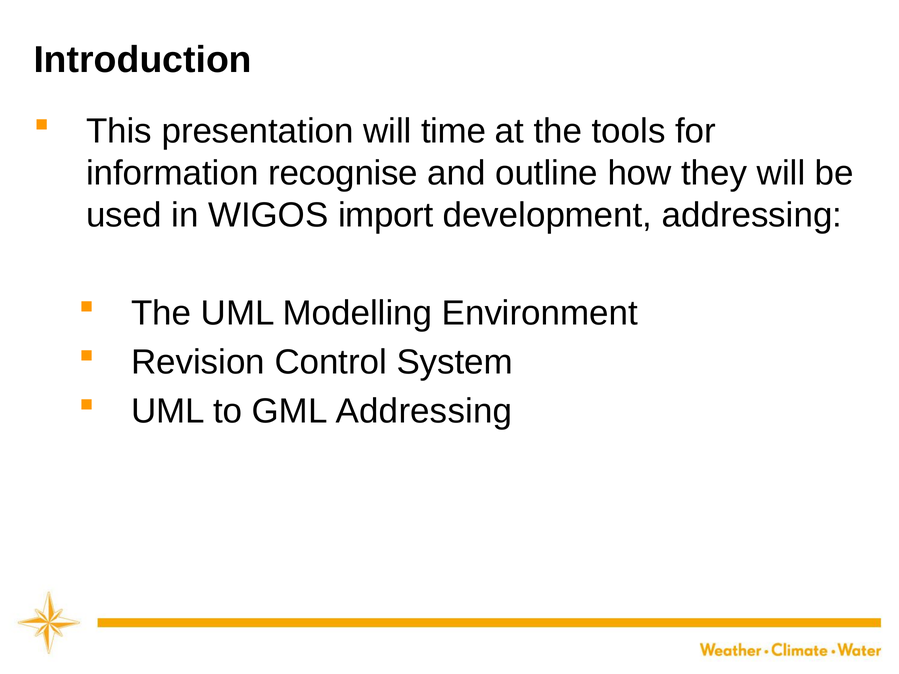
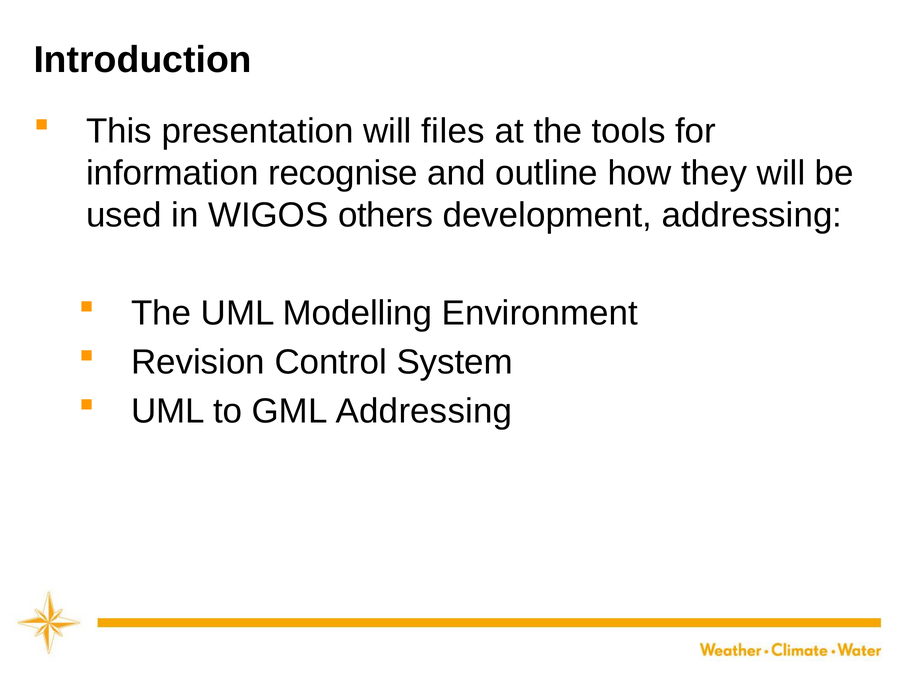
time: time -> files (453, 131)
import: import -> others (386, 215)
